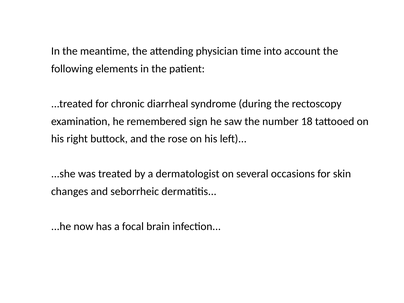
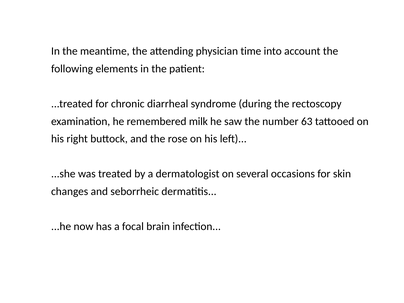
sign: sign -> milk (198, 121)
18: 18 -> 63 (307, 121)
